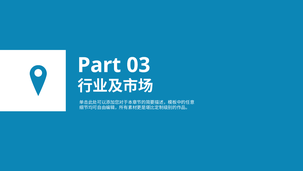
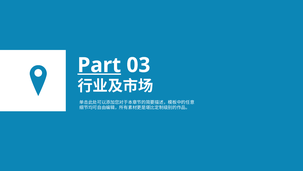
Part underline: none -> present (99, 65)
